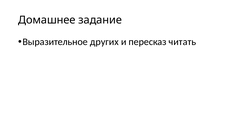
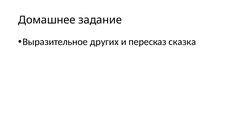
читать: читать -> сказка (182, 42)
